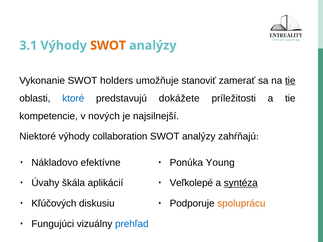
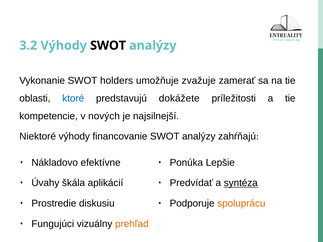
3.1: 3.1 -> 3.2 (28, 46)
SWOT colour: orange -> black (108, 46)
stanoviť: stanoviť -> zvažuje (199, 81)
tie underline: present -> none (290, 81)
collaboration: collaboration -> financovanie (120, 137)
Young: Young -> Lepšie (220, 163)
Veľkolepé: Veľkolepé -> Predvídať (191, 183)
Kľúčových: Kľúčových -> Prostredie (54, 204)
prehľad colour: blue -> orange (132, 224)
